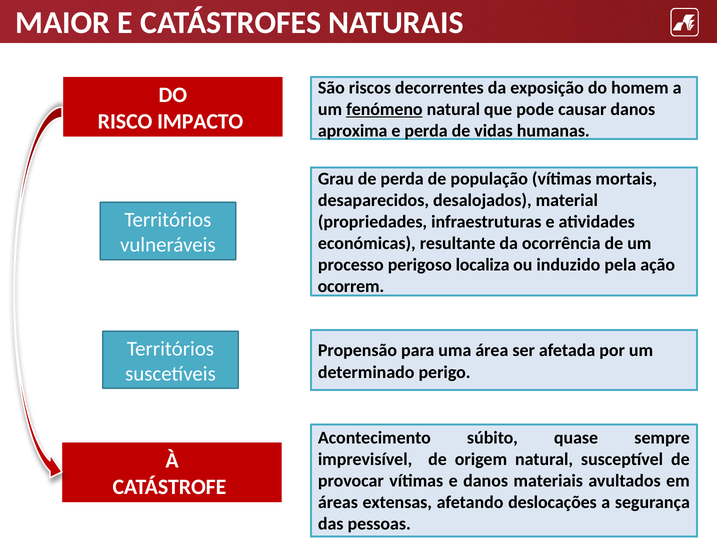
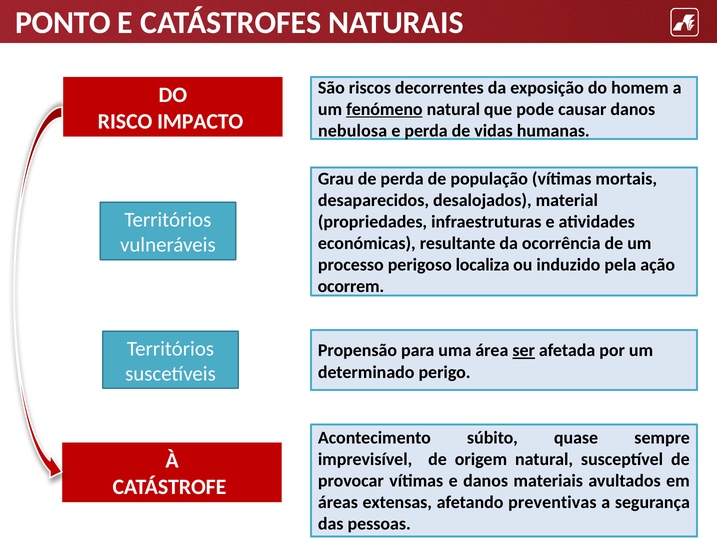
MAIOR: MAIOR -> PONTO (63, 23)
aproxima: aproxima -> nebulosa (353, 131)
ser underline: none -> present (524, 350)
deslocações: deslocações -> preventivas (552, 502)
